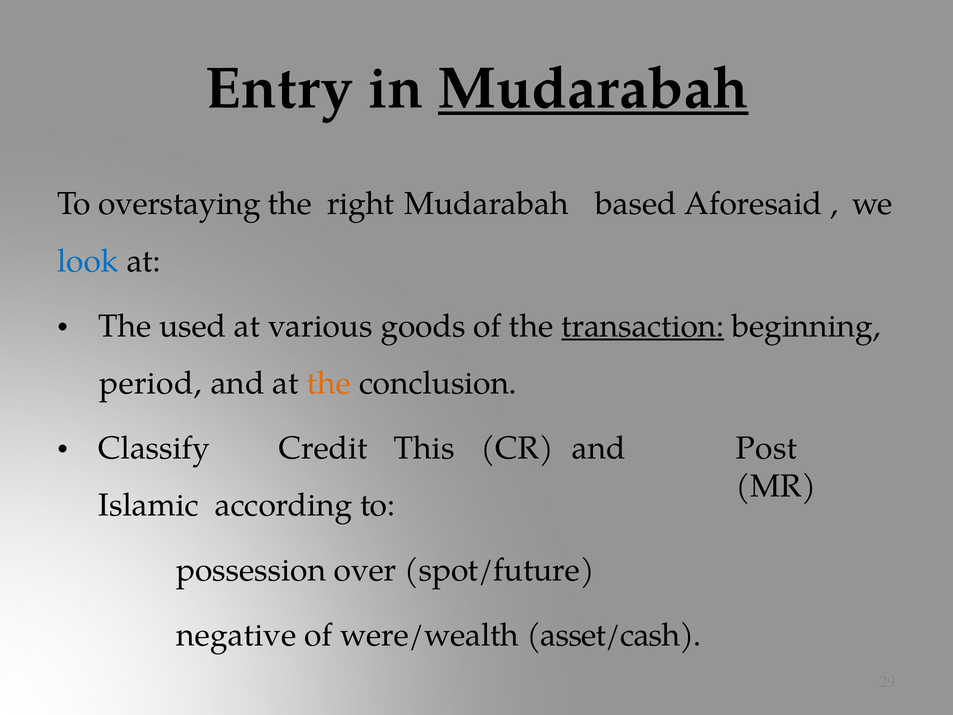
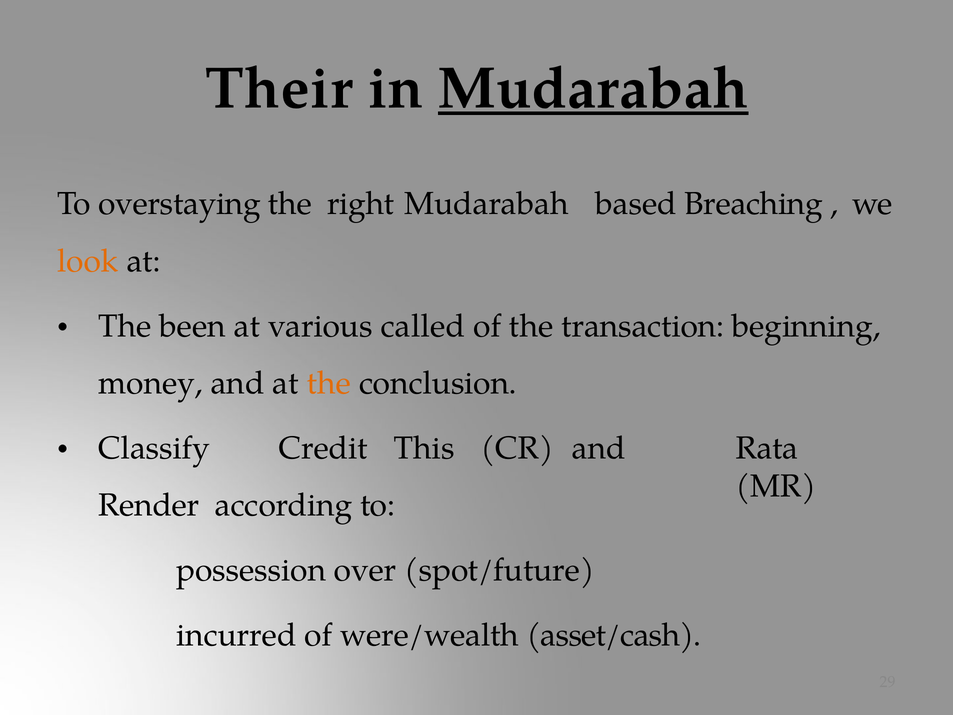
Entry: Entry -> Their (279, 88)
Aforesaid: Aforesaid -> Breaching (753, 204)
look colour: blue -> orange (88, 261)
used: used -> been (193, 326)
goods: goods -> called (423, 326)
transaction underline: present -> none (643, 326)
period: period -> money (151, 383)
Post: Post -> Rata (767, 448)
Islamic: Islamic -> Render (149, 505)
negative: negative -> incurred (236, 635)
